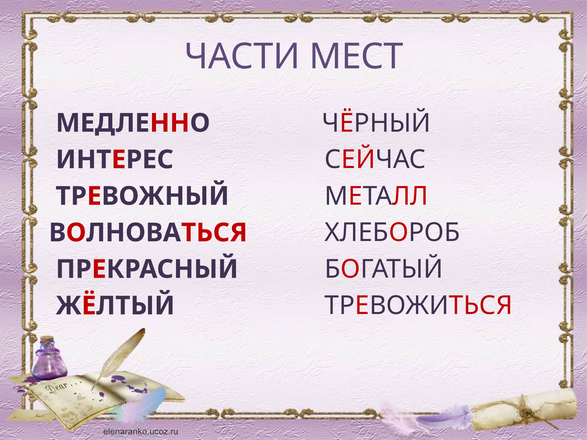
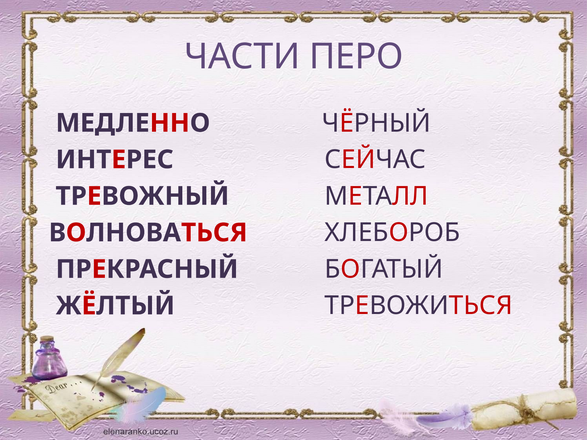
МЕСТ: МЕСТ -> ПЕРО (356, 57)
